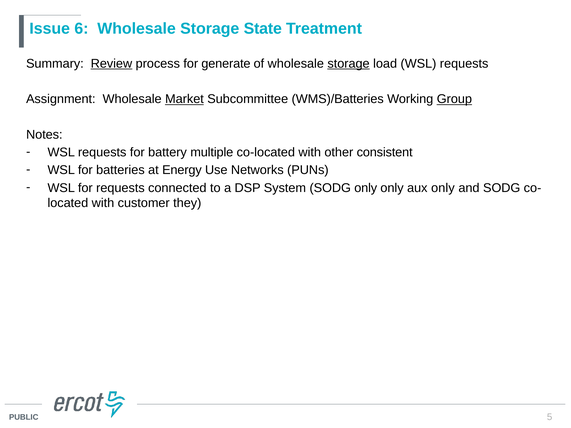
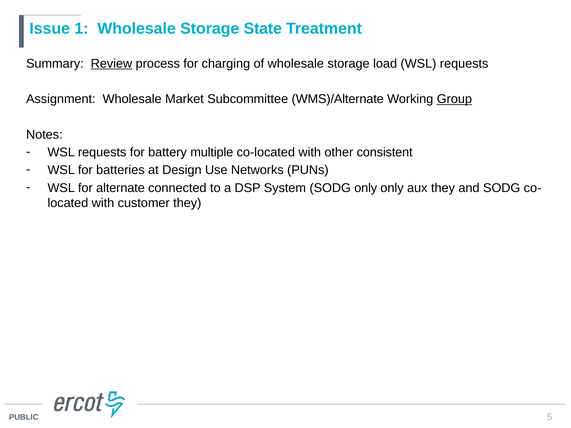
6: 6 -> 1 (81, 29)
generate: generate -> charging (226, 64)
storage underline: present -> none (349, 64)
Market underline: present -> none (184, 99)
WMS)/Batteries: WMS)/Batteries -> WMS)/Alternate (338, 99)
Energy: Energy -> Design (182, 170)
for requests: requests -> alternate (120, 188)
aux only: only -> they (443, 188)
